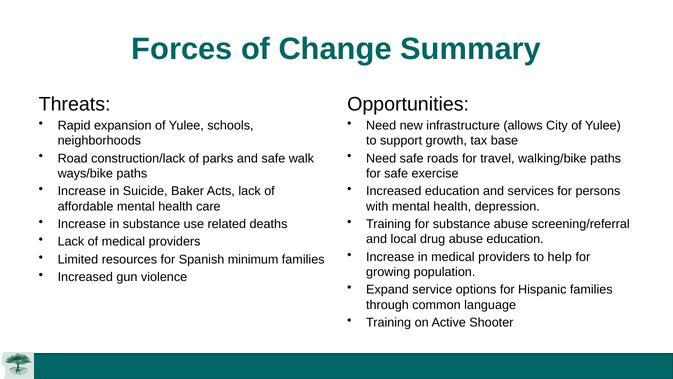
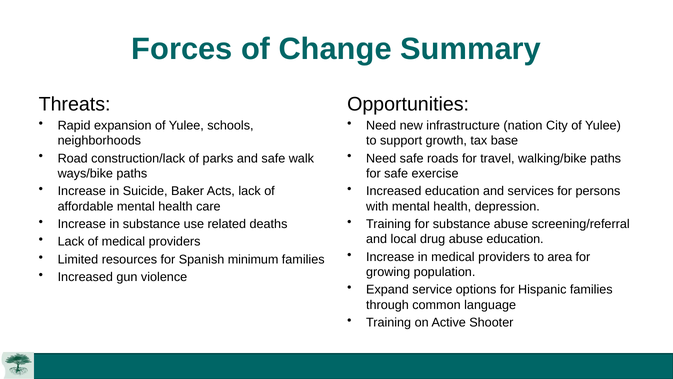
allows: allows -> nation (523, 125)
help: help -> area (560, 257)
